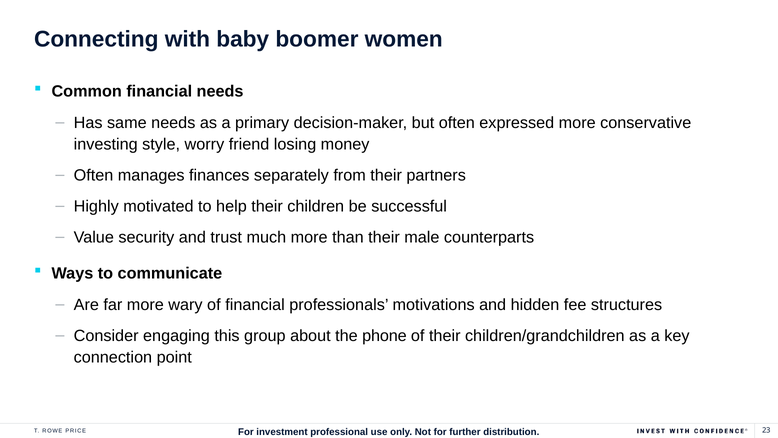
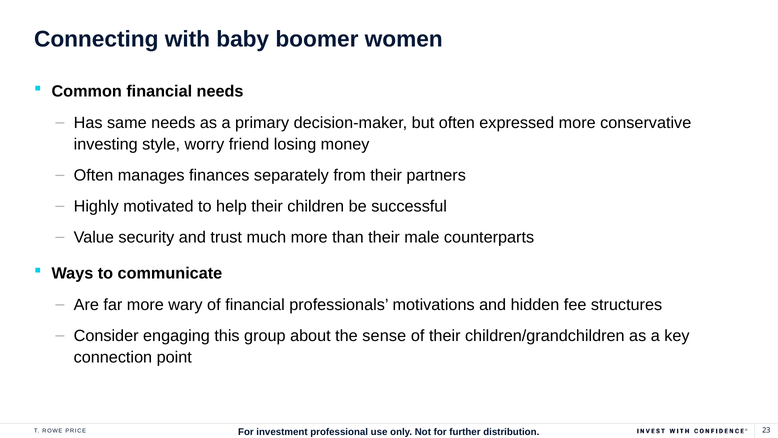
phone: phone -> sense (384, 336)
